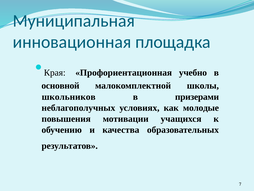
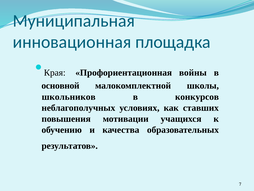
учебно: учебно -> войны (193, 73)
призерами: призерами -> конкурсов (197, 97)
молодые: молодые -> ставших (201, 108)
